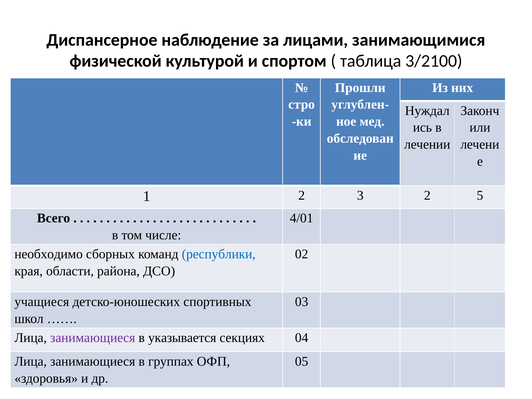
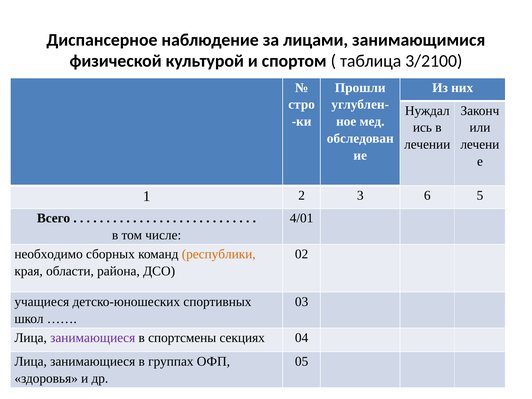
3 2: 2 -> 6 (427, 195)
республики colour: blue -> orange (219, 254)
указывается: указывается -> спортсмены (182, 338)
